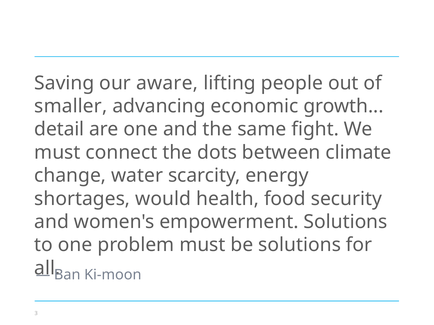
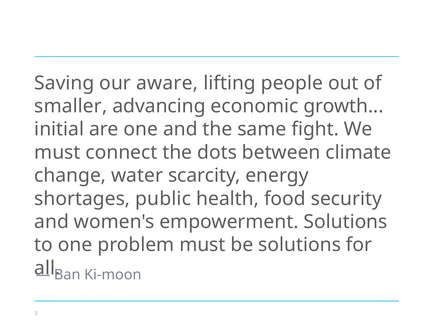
detail: detail -> initial (59, 130)
would: would -> public (163, 199)
